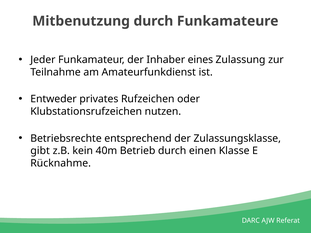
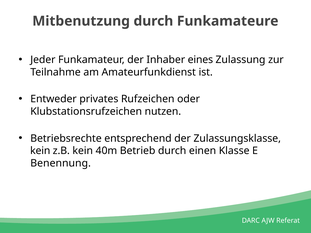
gibt: gibt -> kein (40, 151)
Rücknahme: Rücknahme -> Benennung (61, 163)
